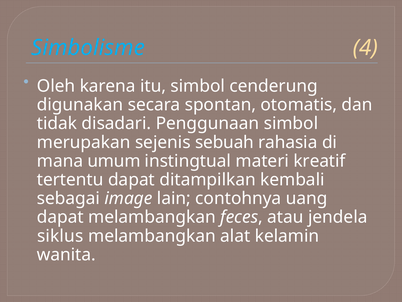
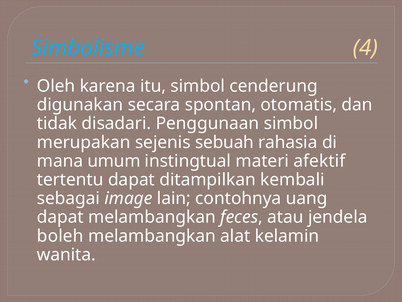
kreatif: kreatif -> afektif (319, 161)
siklus: siklus -> boleh (60, 236)
